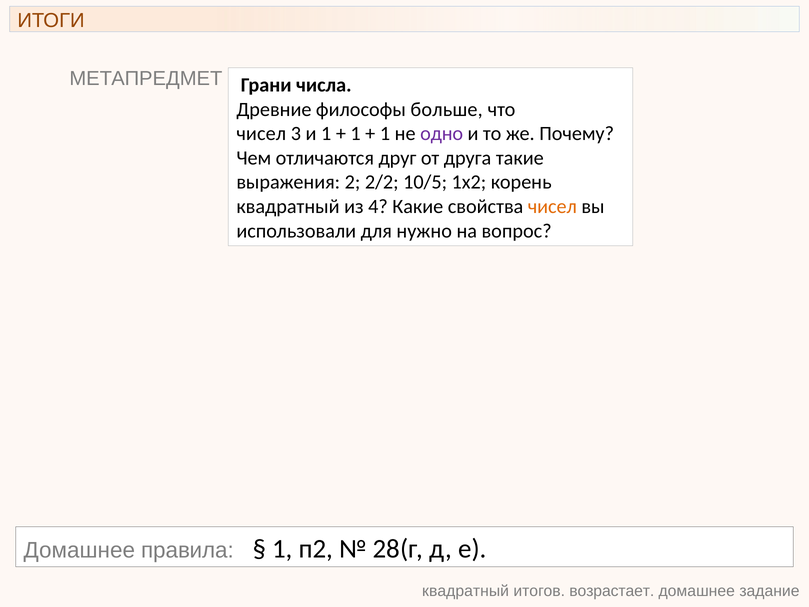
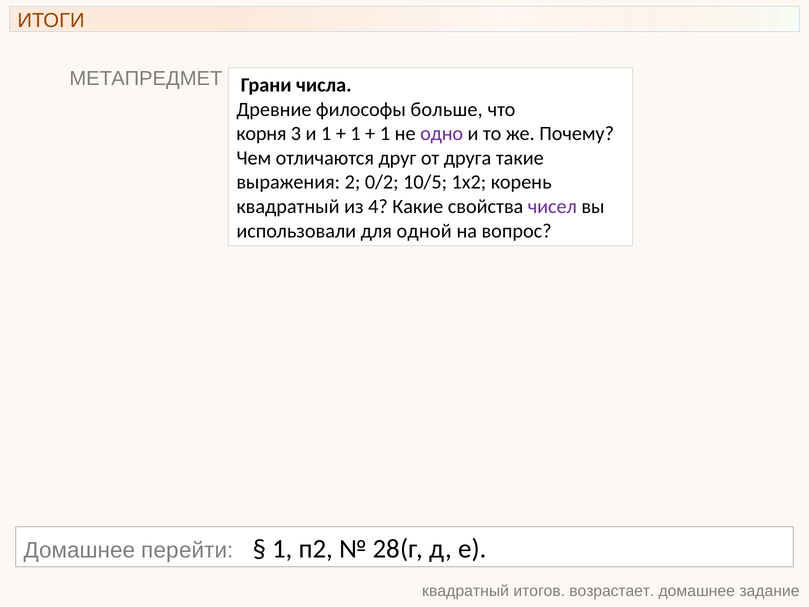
чисел: чисел -> корня (261, 134)
2/2: 2/2 -> 0/2 (382, 182)
чисел colour: orange -> purple (552, 207)
нужно: нужно -> одной (424, 231)
правила: правила -> перейти (188, 550)
